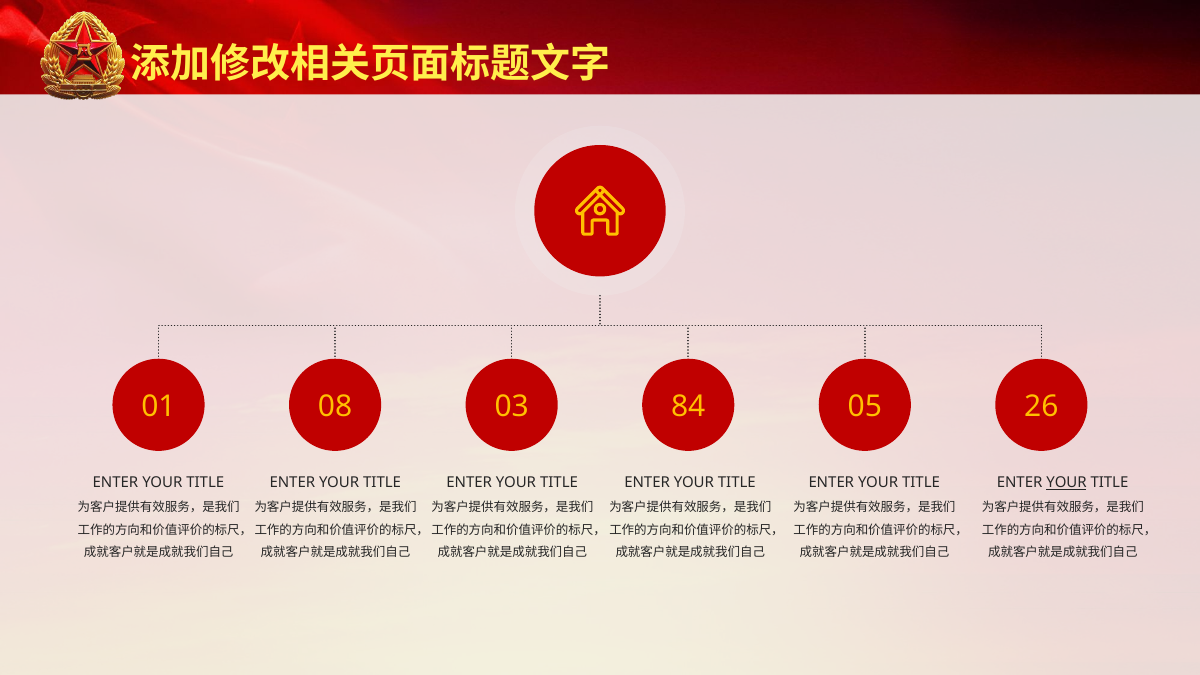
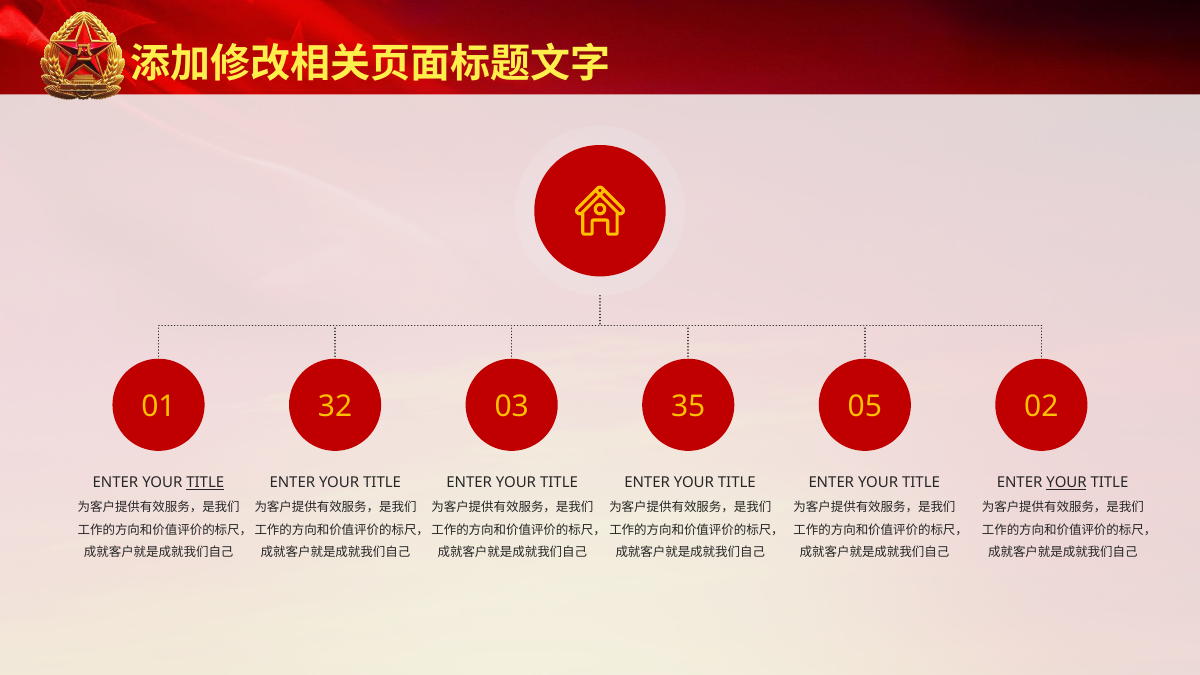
08: 08 -> 32 (335, 407)
84: 84 -> 35 (688, 407)
26: 26 -> 02 (1041, 407)
TITLE underline: none -> present (205, 483)
